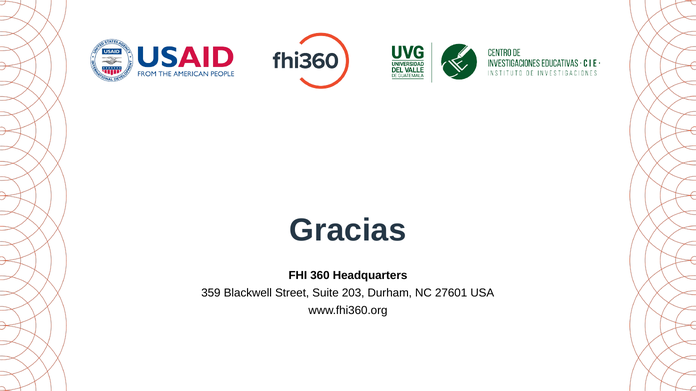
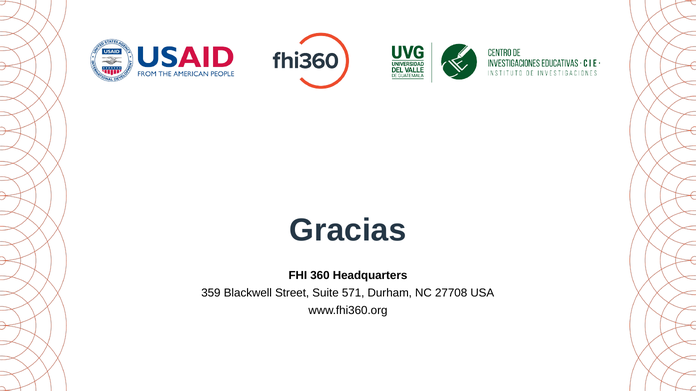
203: 203 -> 571 (353, 293)
27601: 27601 -> 27708 (451, 293)
